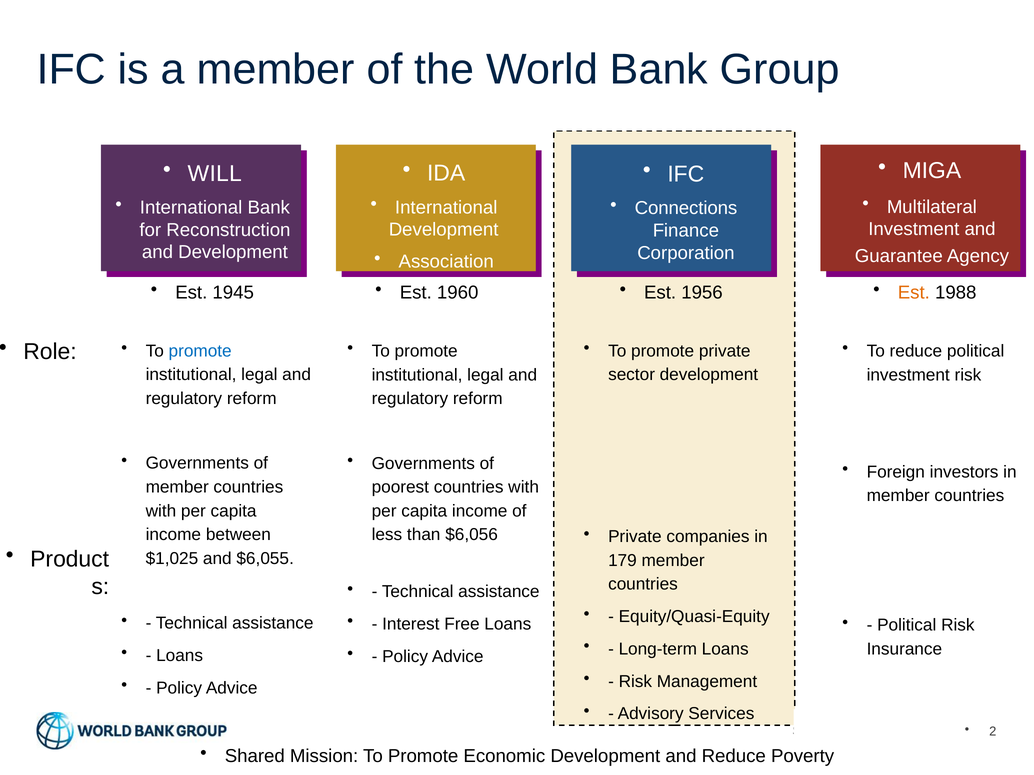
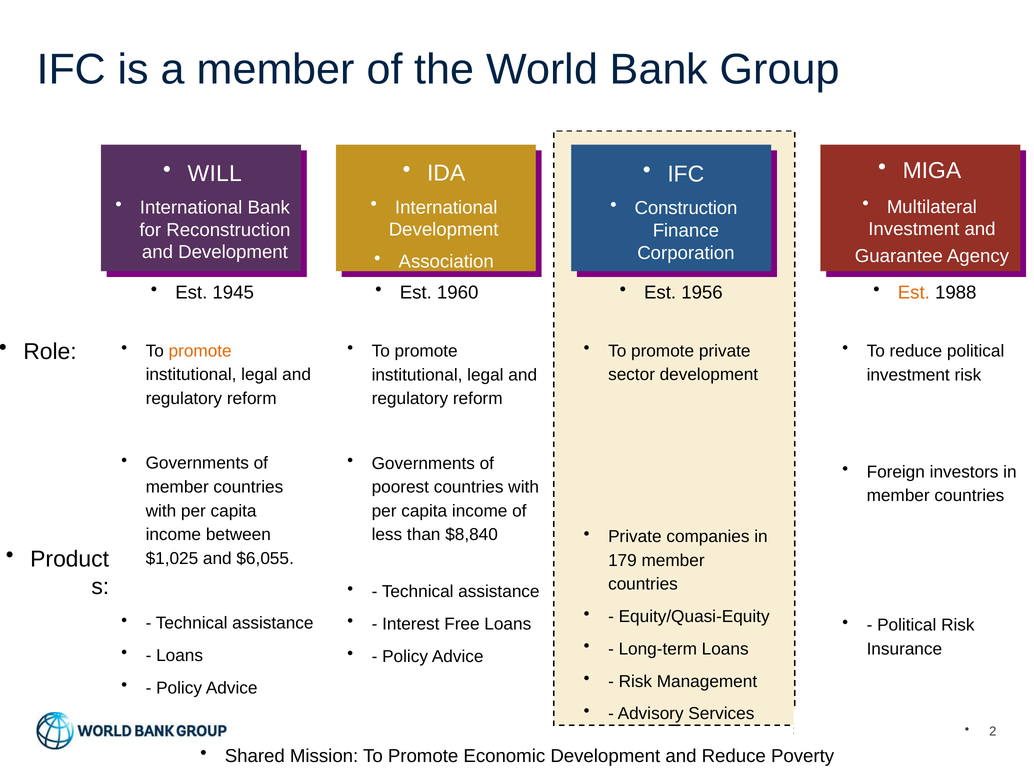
Connections: Connections -> Construction (686, 208)
promote colour: blue -> orange (200, 351)
$6,056: $6,056 -> $8,840 (472, 535)
